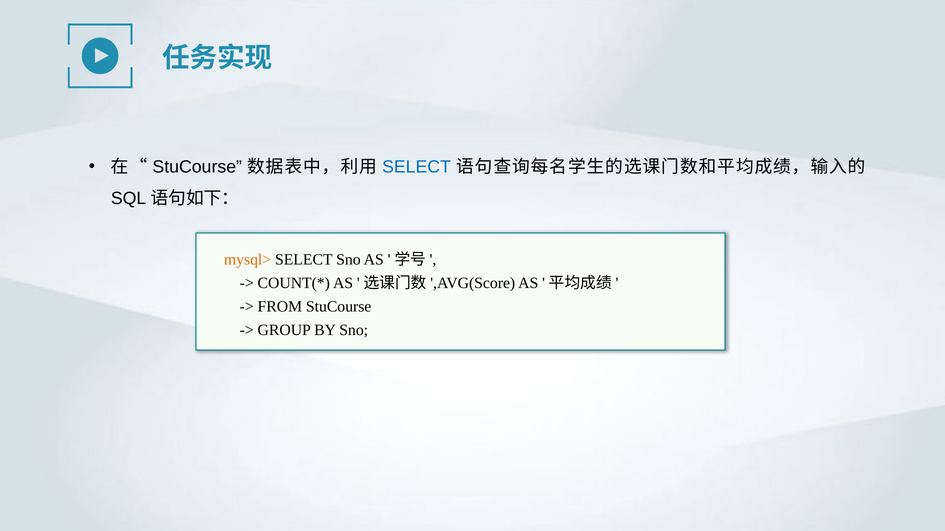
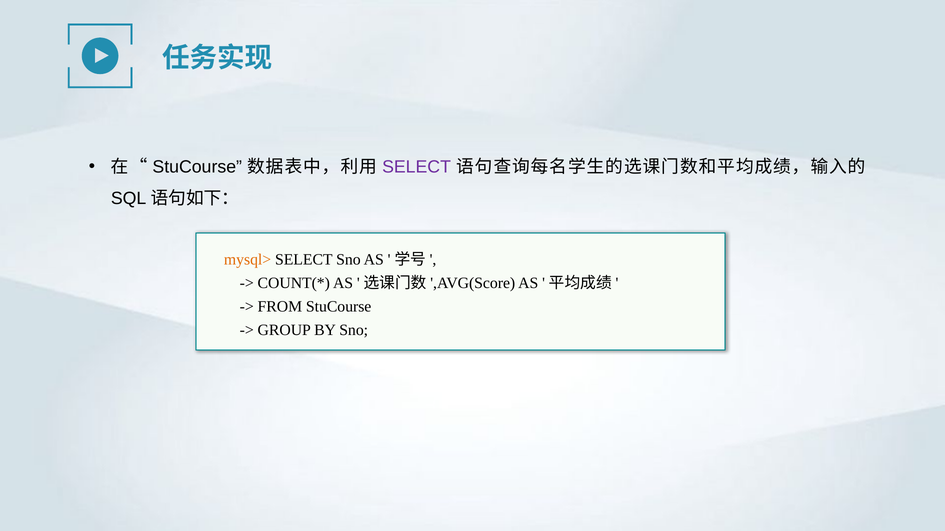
SELECT colour: blue -> purple (417, 167)
